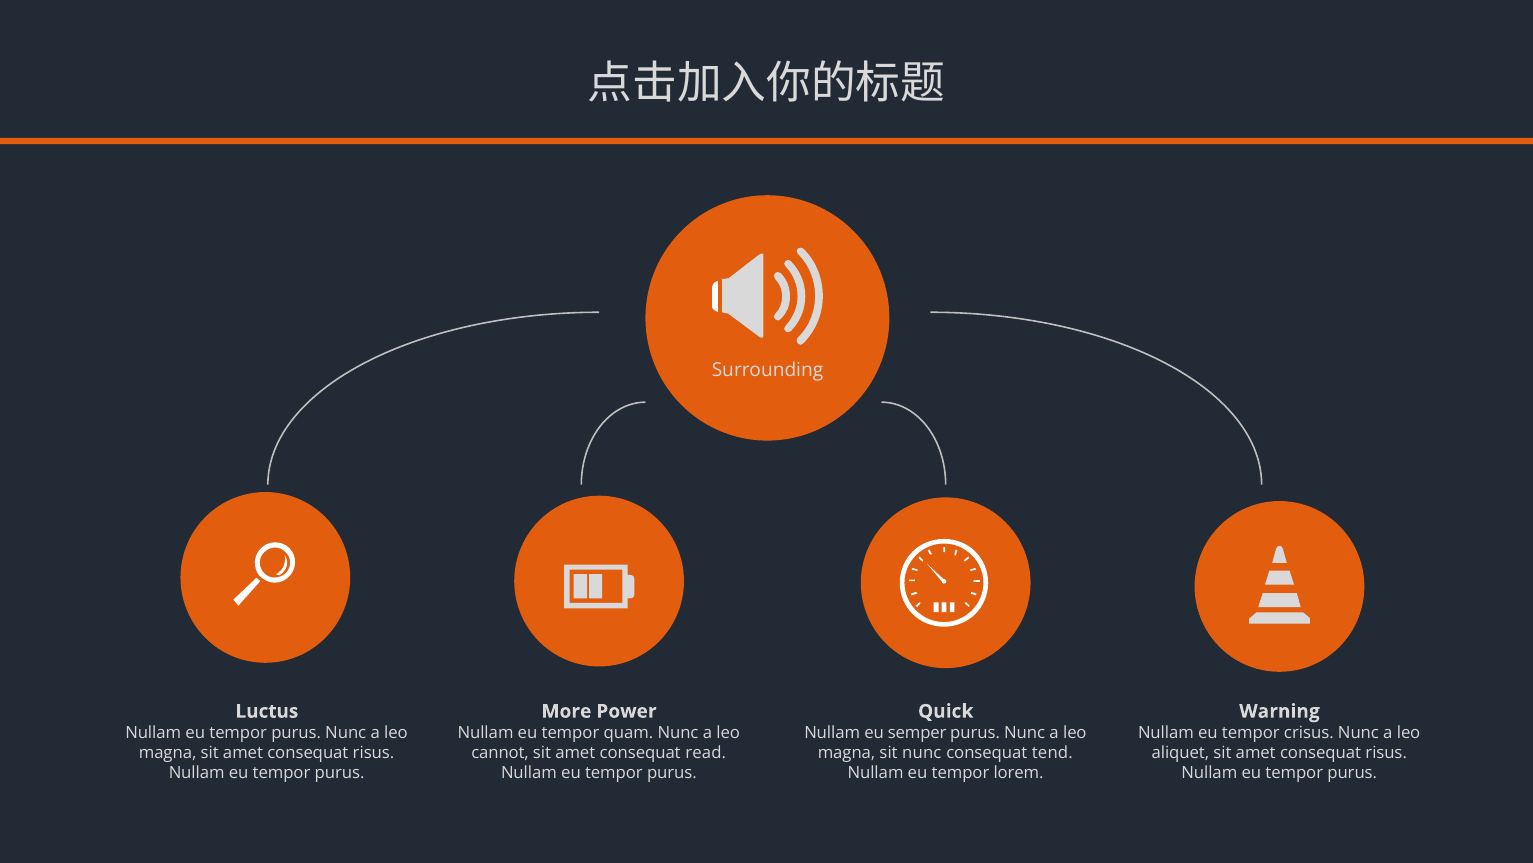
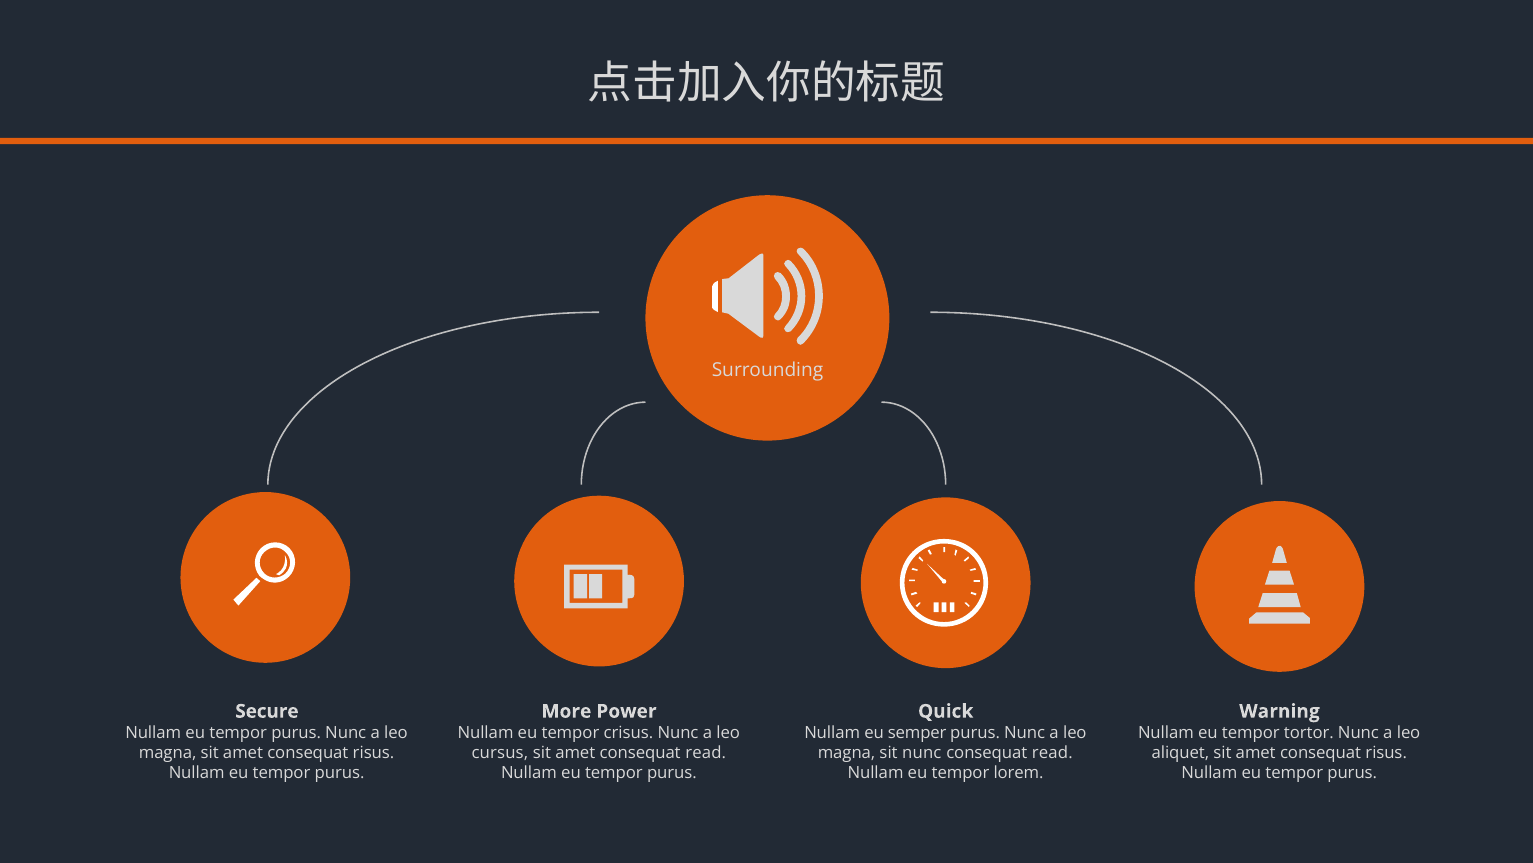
Luctus: Luctus -> Secure (267, 711)
quam: quam -> crisus (628, 732)
crisus: crisus -> tortor (1309, 732)
cannot: cannot -> cursus (500, 753)
tend: tend -> read (1052, 753)
